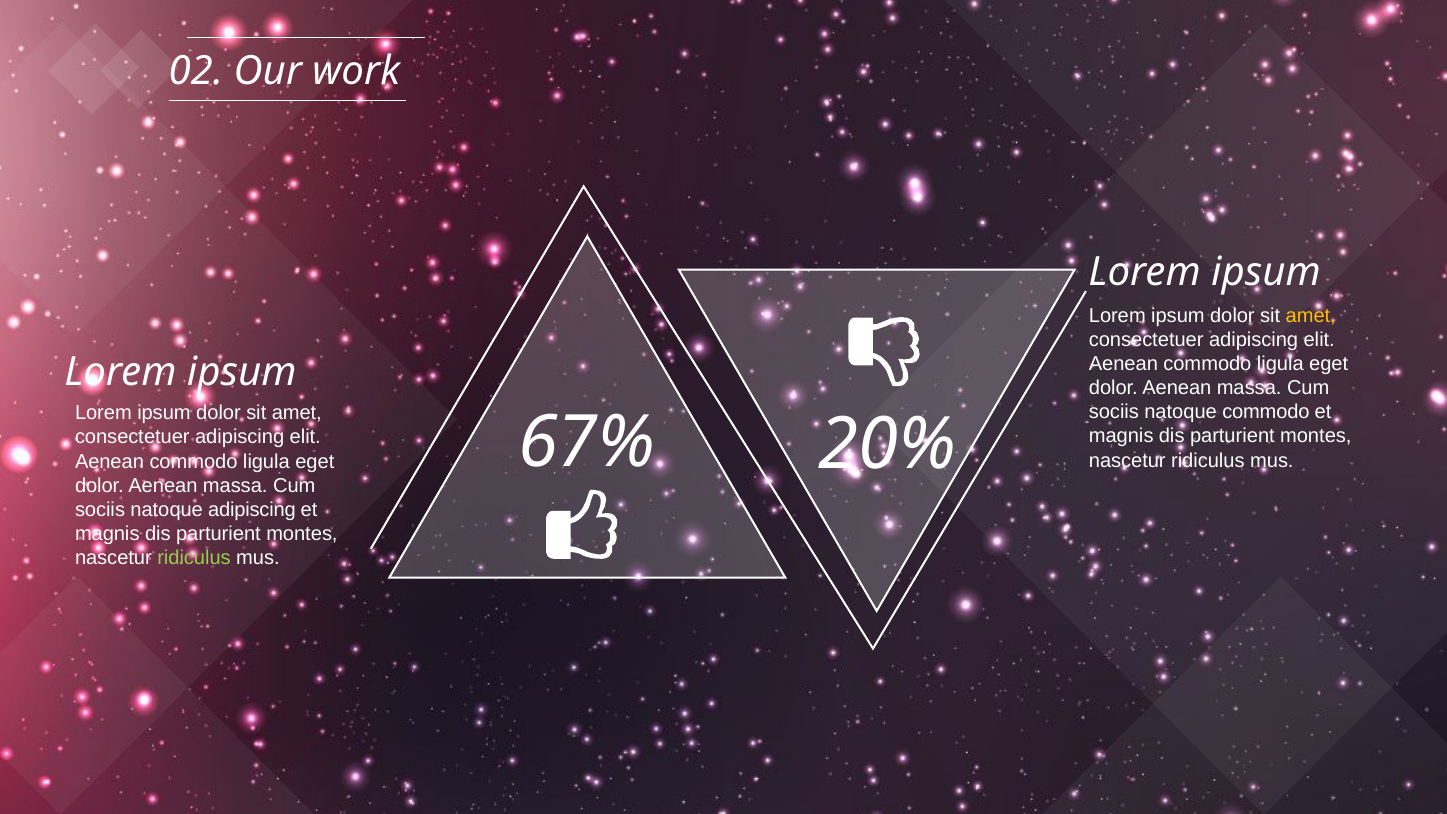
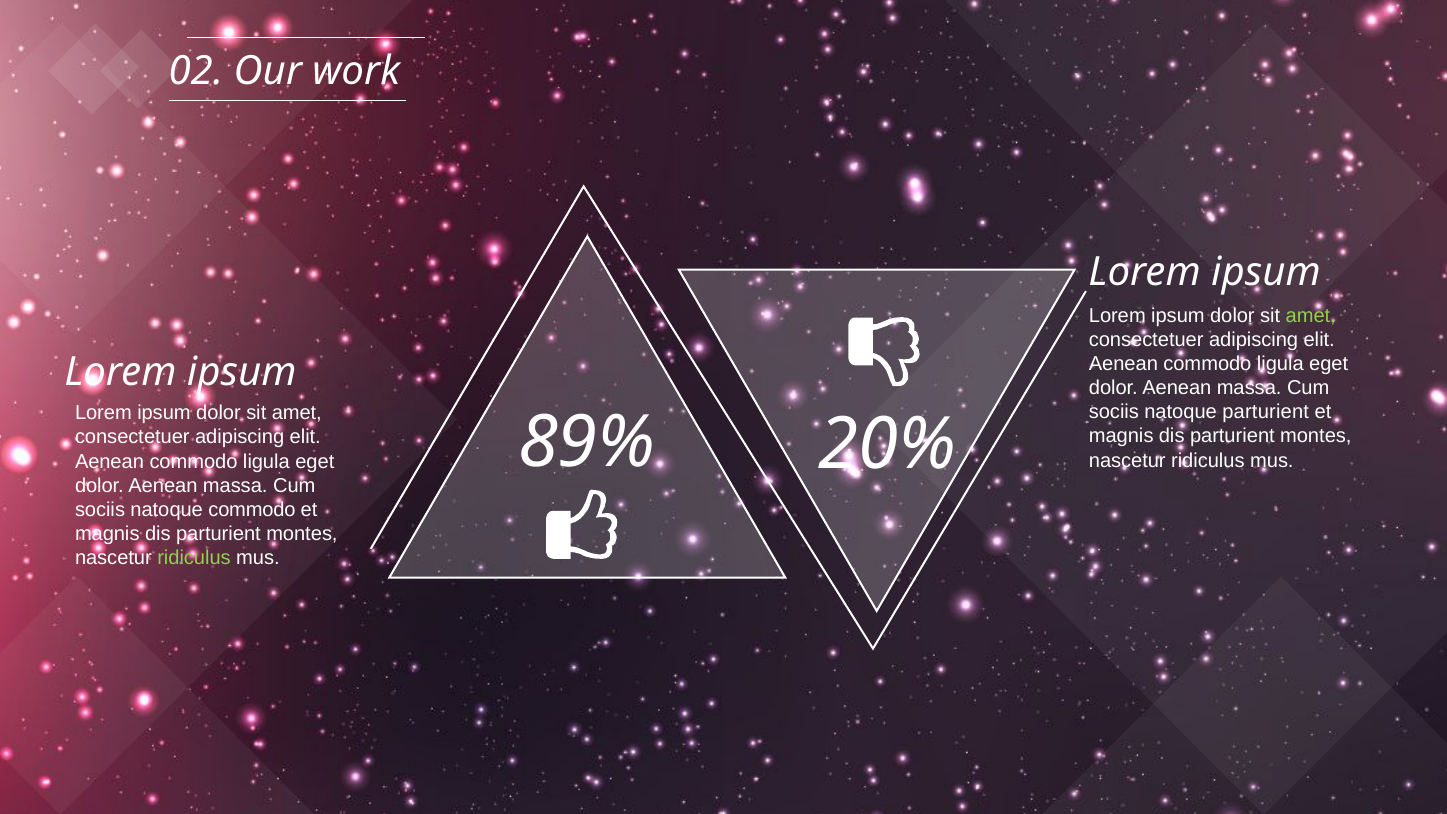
amet colour: yellow -> light green (1311, 315)
natoque commodo: commodo -> parturient (1266, 412)
67%: 67% -> 89% (587, 443)
natoque adipiscing: adipiscing -> commodo (252, 510)
